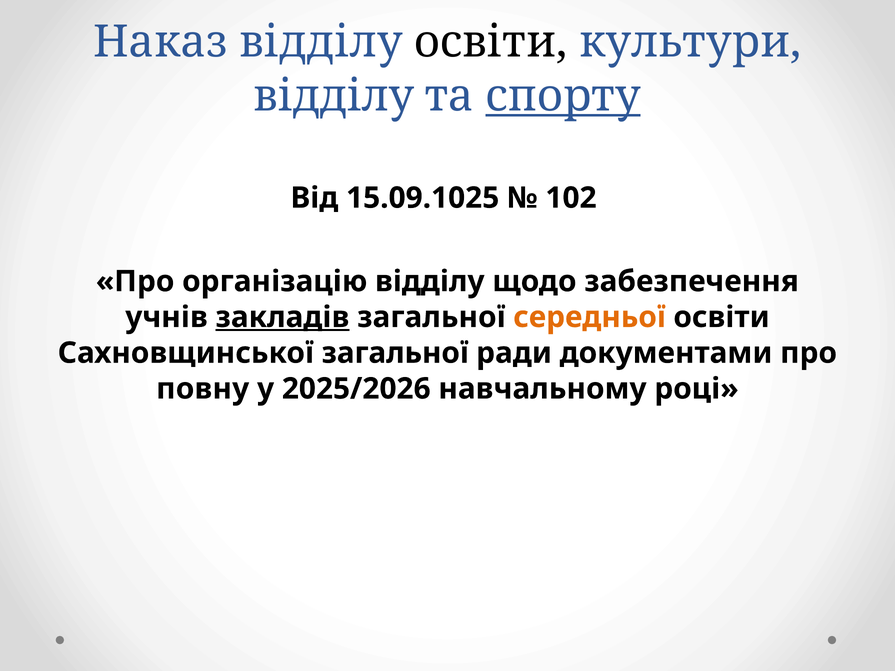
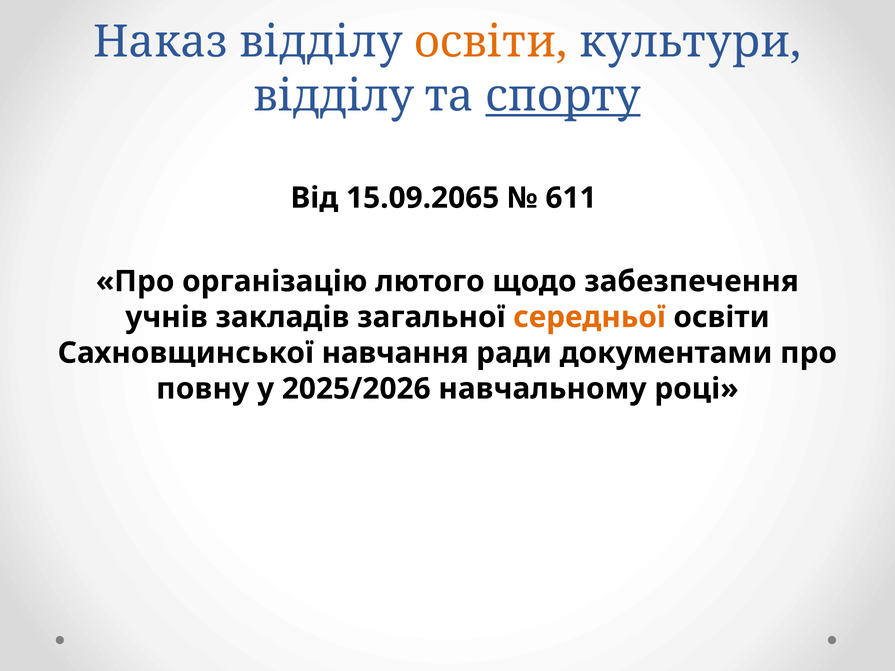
освіти colour: black -> orange (491, 42)
15.09.1025: 15.09.1025 -> 15.09.2065 (423, 198)
102: 102 -> 611 (571, 198)
організацію відділу: відділу -> лютого (430, 281)
закладів underline: present -> none (282, 317)
Сахновщинської загальної: загальної -> навчання (395, 353)
